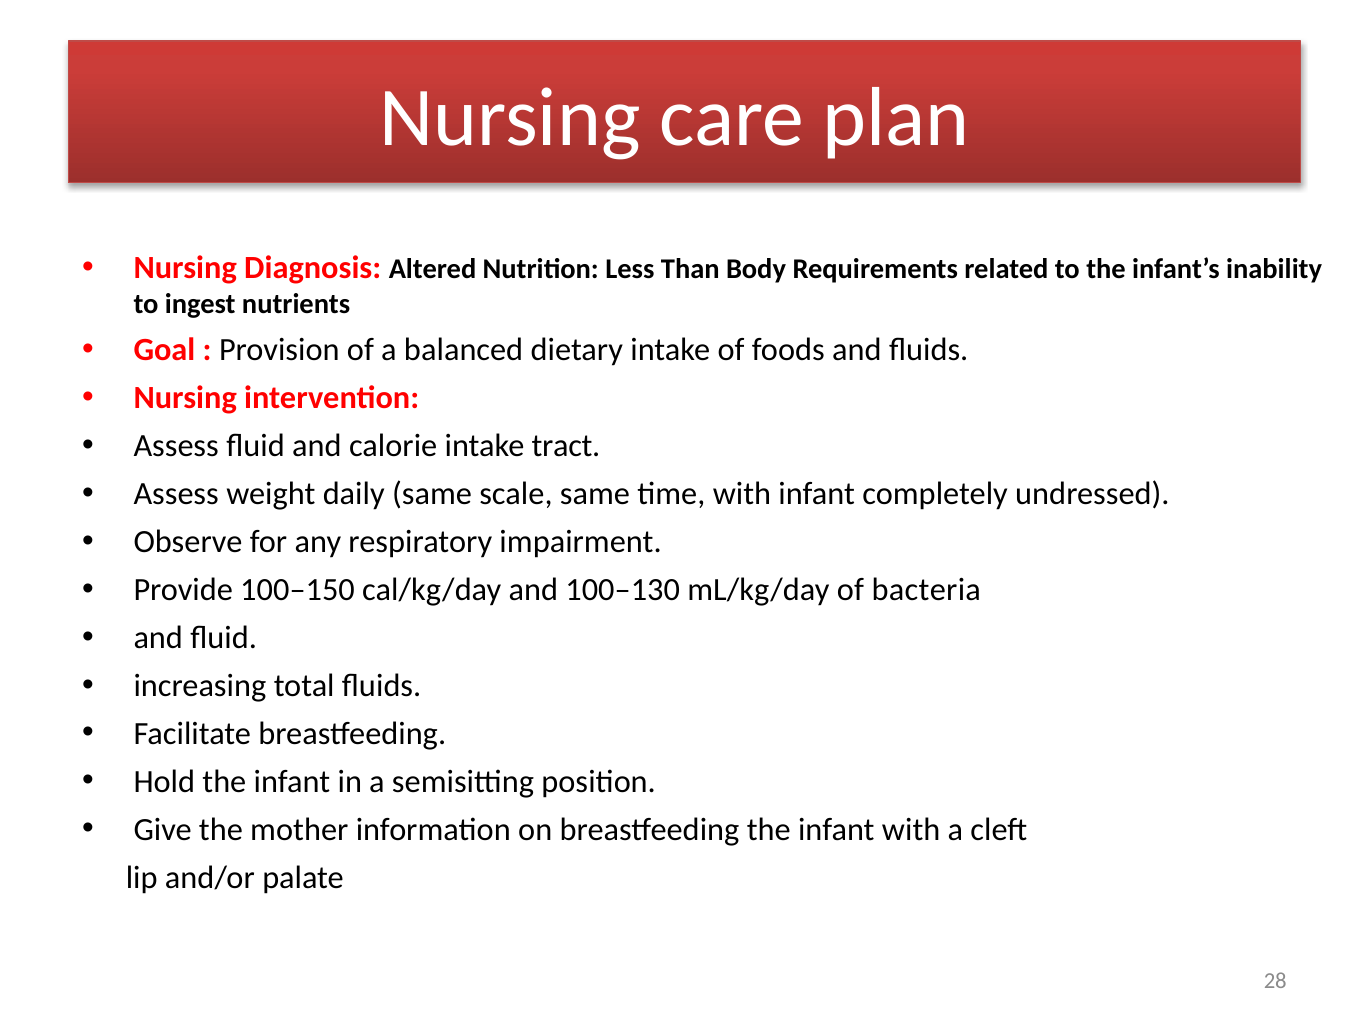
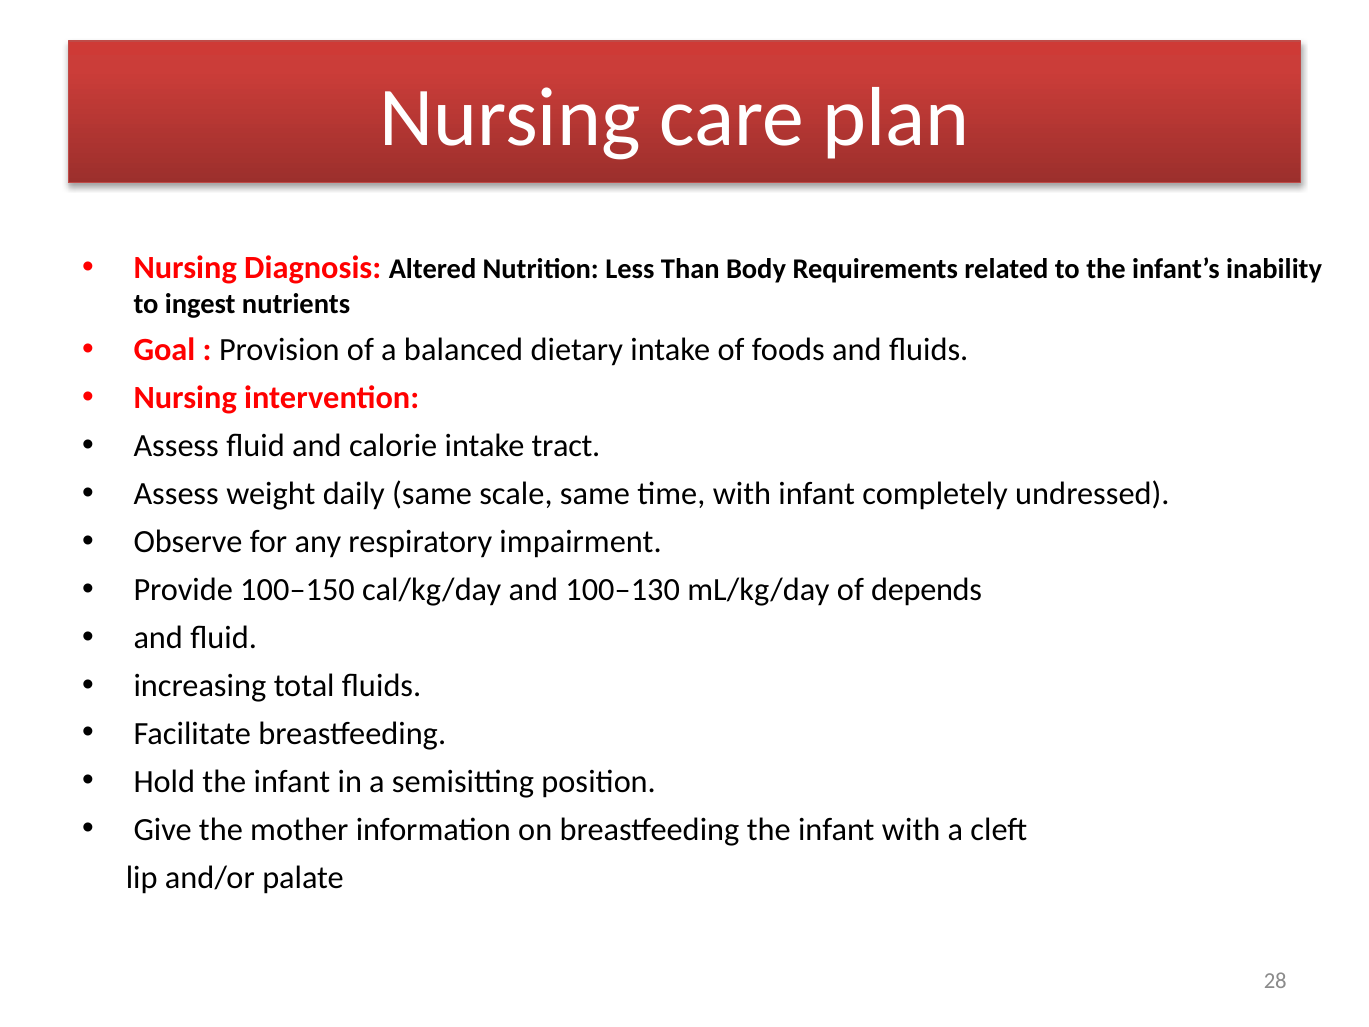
bacteria: bacteria -> depends (927, 590)
